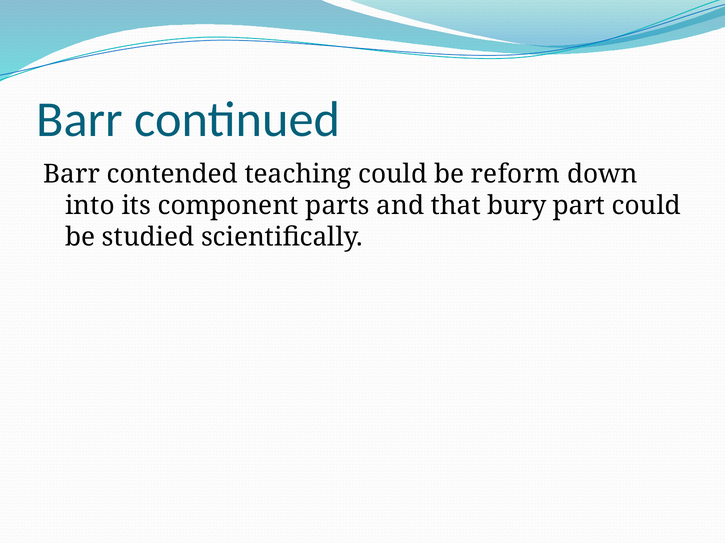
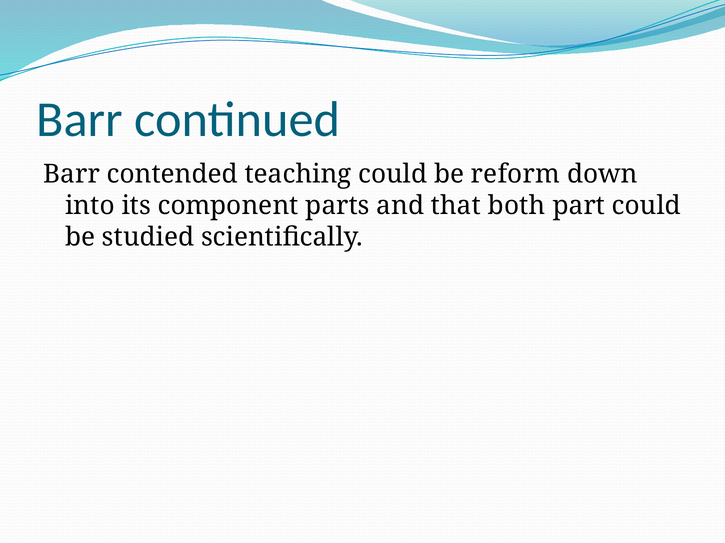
bury: bury -> both (517, 206)
